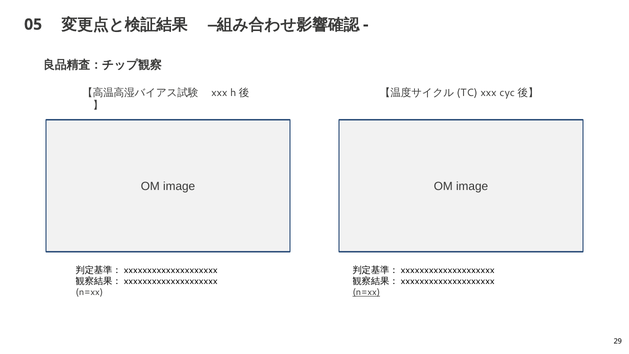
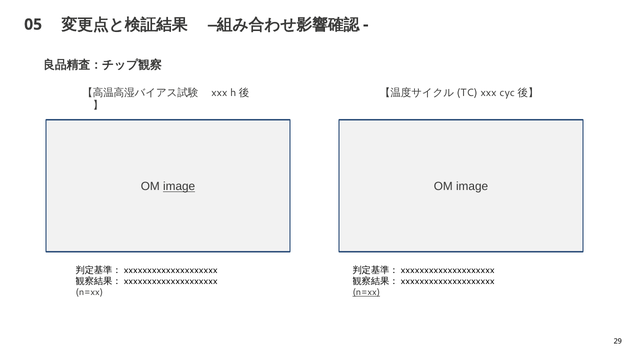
image underline: none -> present (179, 186)
